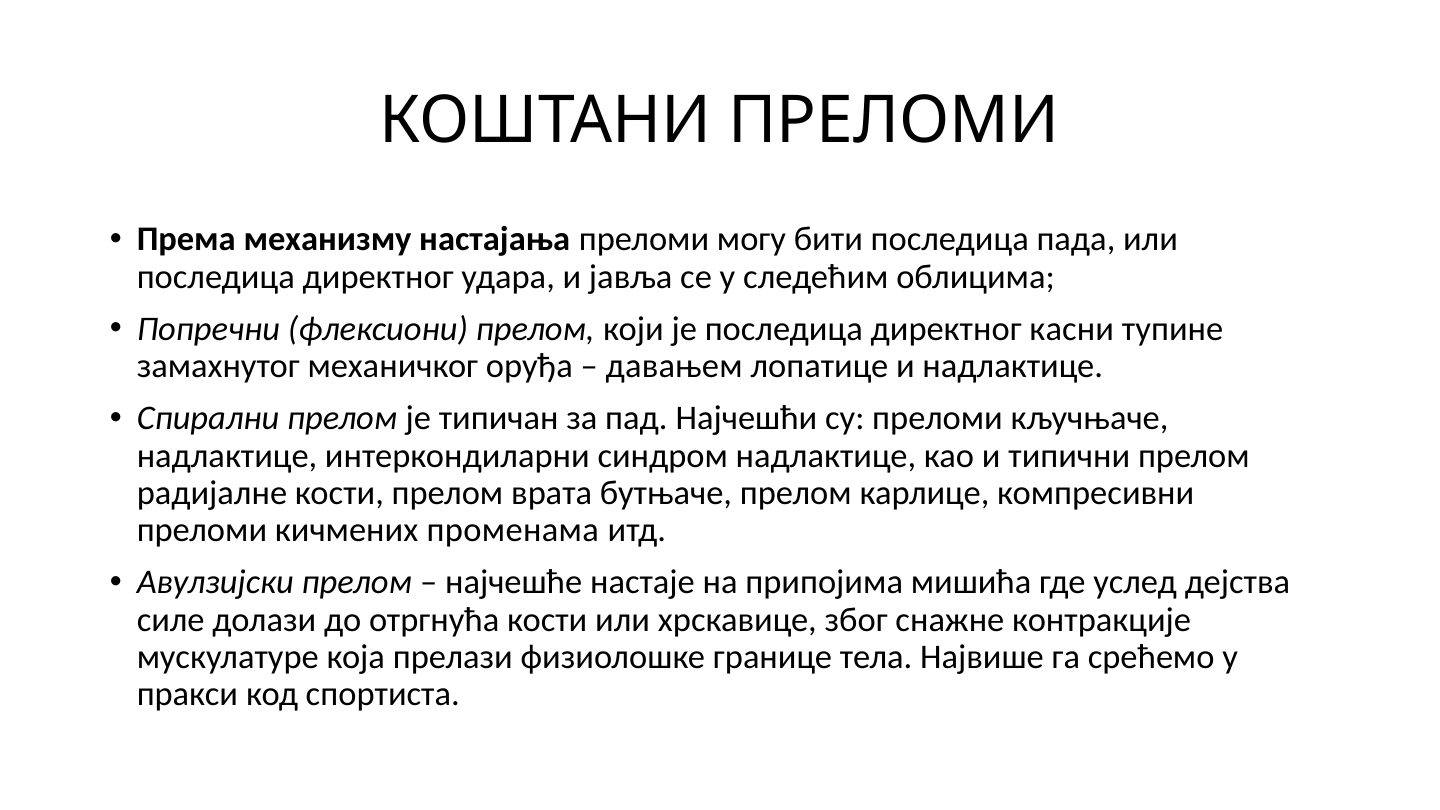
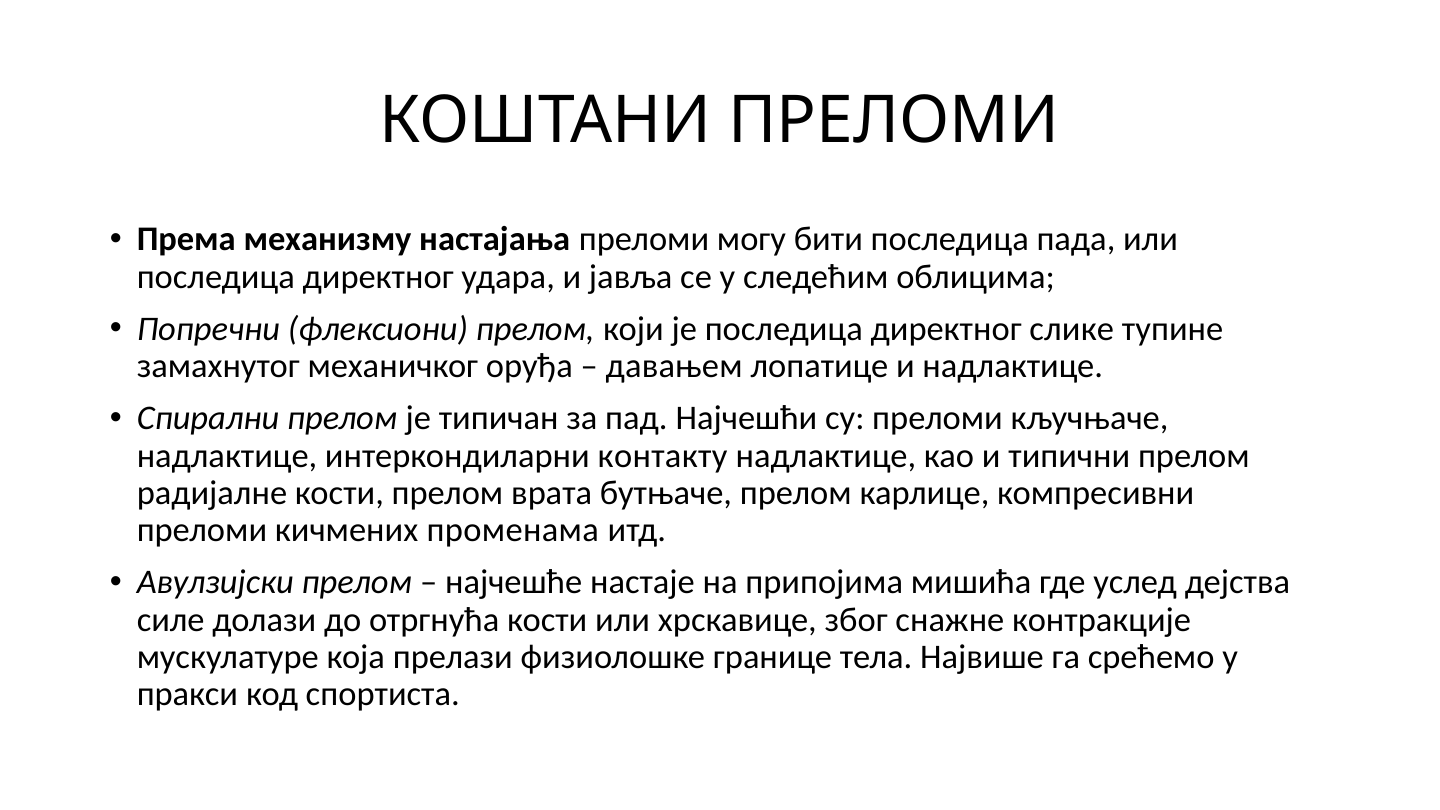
касни: касни -> слике (1072, 329)
синдром: синдром -> контакту (663, 456)
